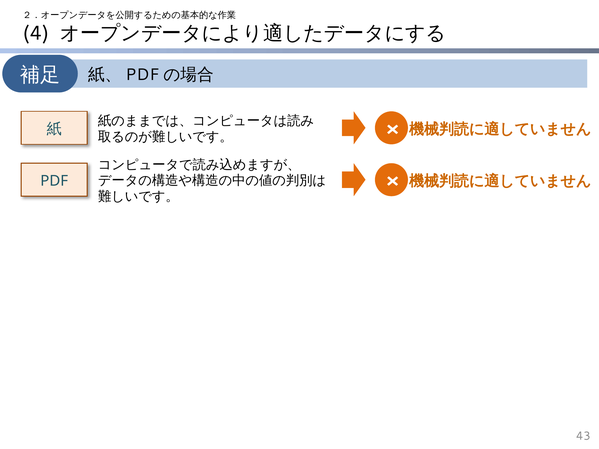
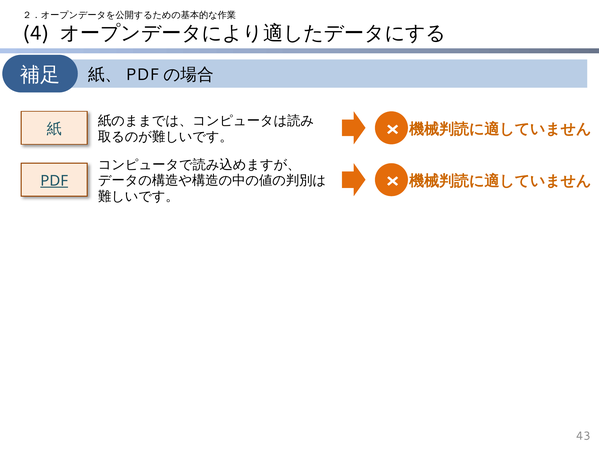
PDF underline: none -> present (54, 181)
